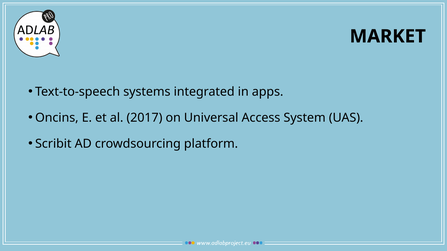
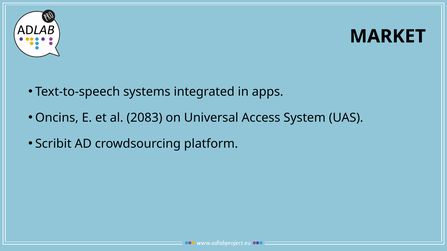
2017: 2017 -> 2083 (144, 118)
